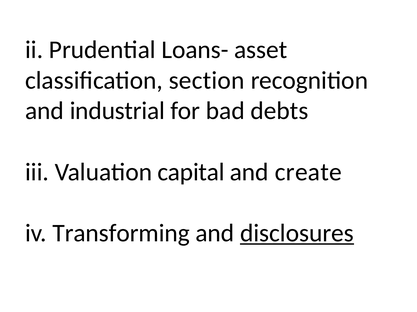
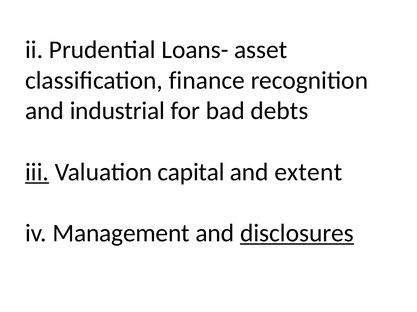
section: section -> finance (207, 81)
iii underline: none -> present (37, 172)
create: create -> extent (308, 172)
Transforming: Transforming -> Management (121, 234)
